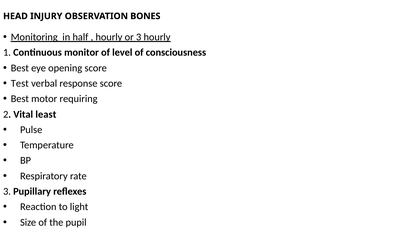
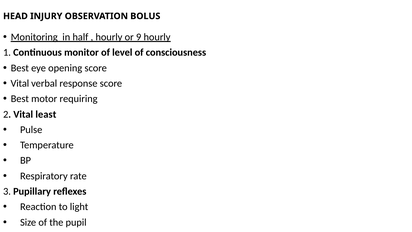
BONES: BONES -> BOLUS (145, 16)
or 3: 3 -> 9 (139, 37)
Test: Test -> Vital (20, 83)
